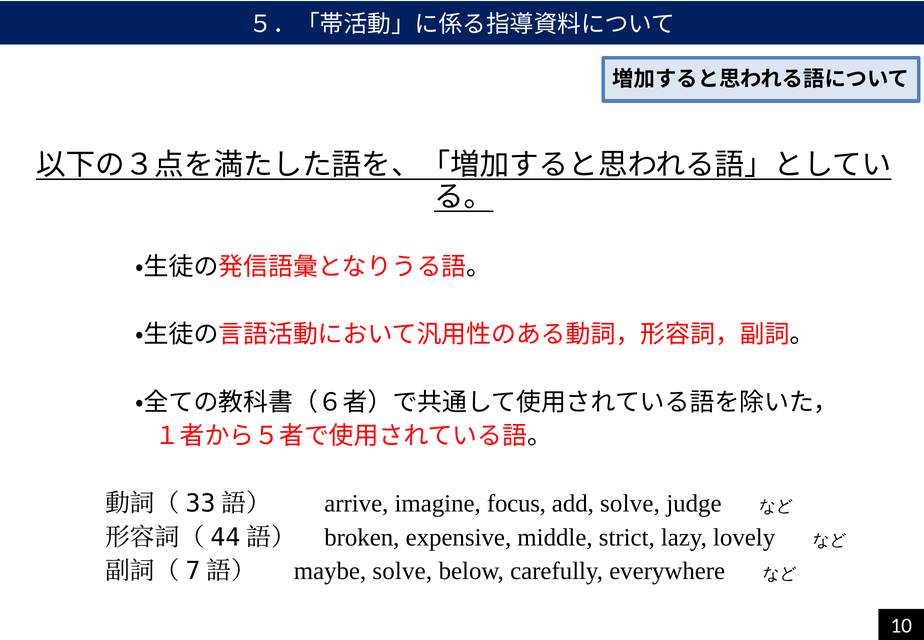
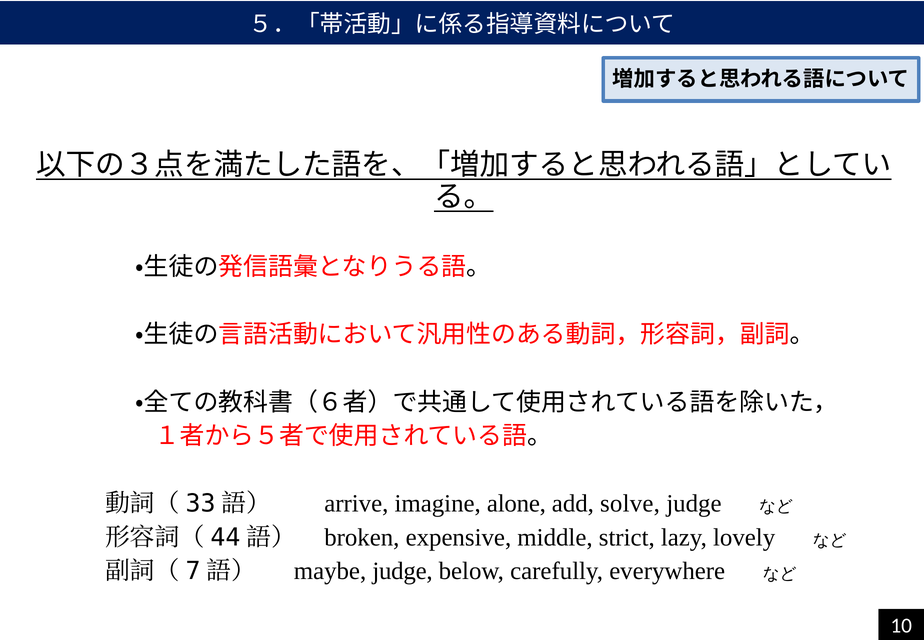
focus: focus -> alone (516, 503)
maybe solve: solve -> judge (403, 571)
